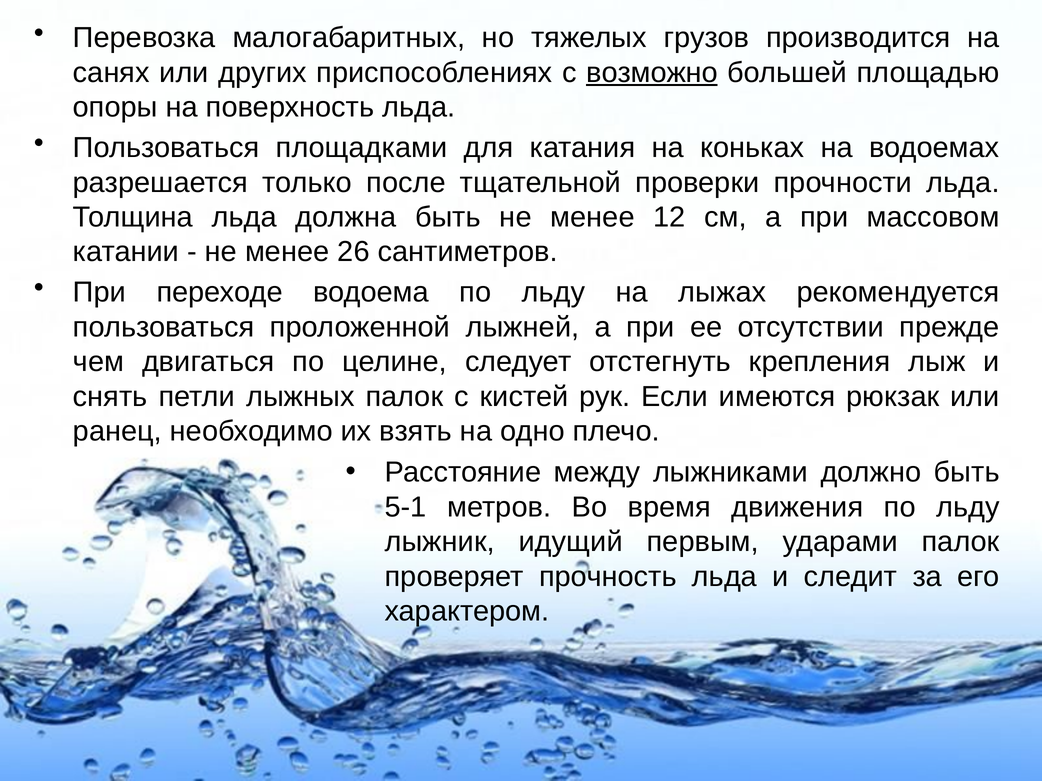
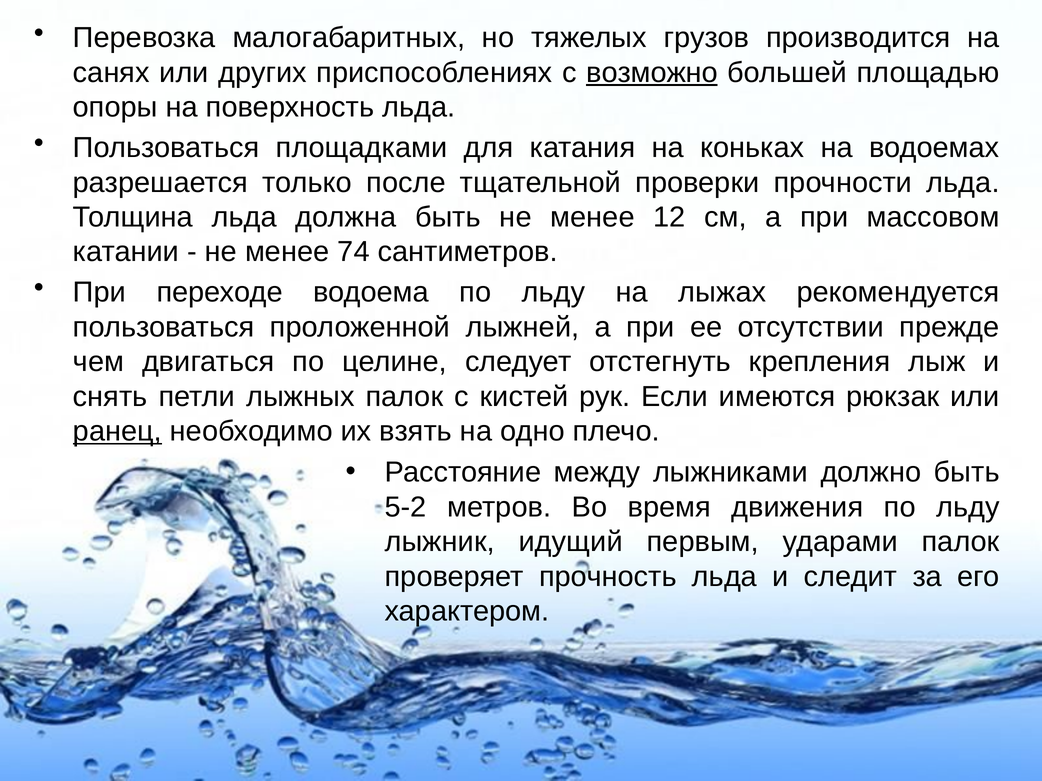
26: 26 -> 74 (354, 252)
ранец underline: none -> present (117, 432)
5-1: 5-1 -> 5-2 (406, 507)
